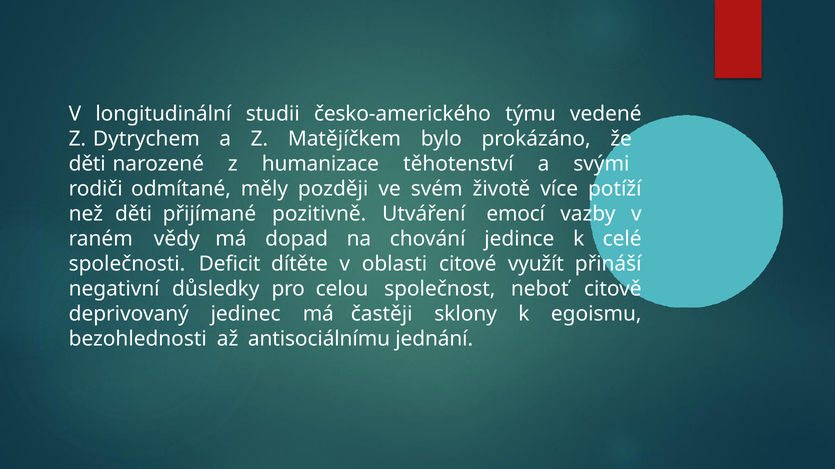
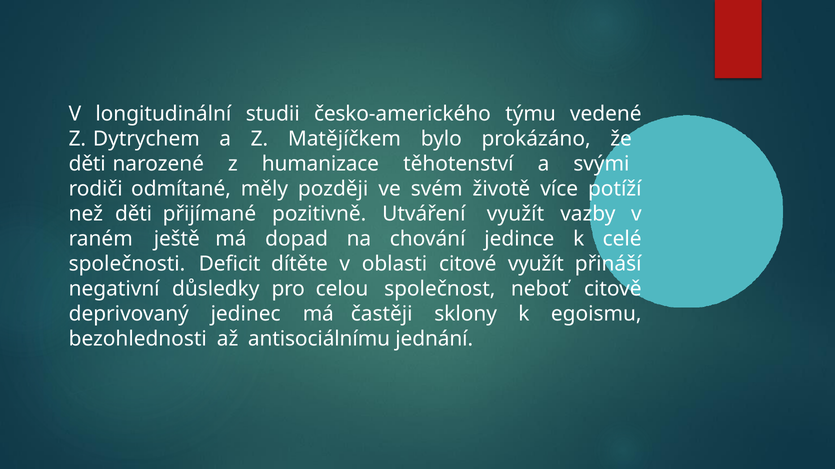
Utváření emocí: emocí -> využít (516, 214)
vědy: vědy -> ještě (177, 239)
